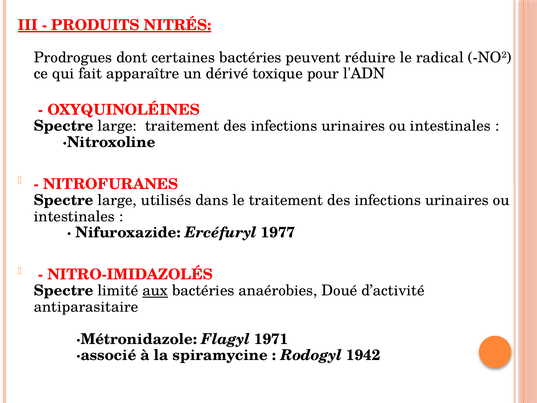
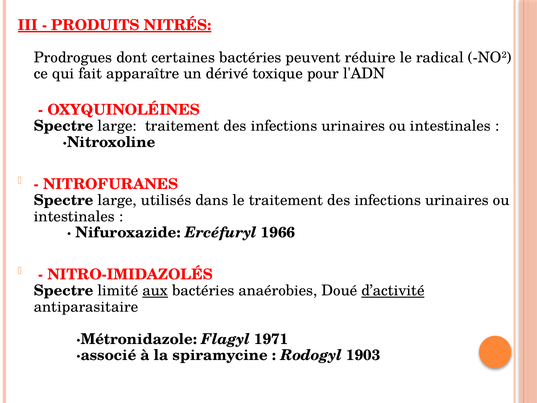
1977: 1977 -> 1966 (278, 232)
d’activité underline: none -> present (393, 291)
1942: 1942 -> 1903 (363, 355)
